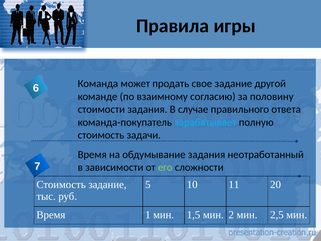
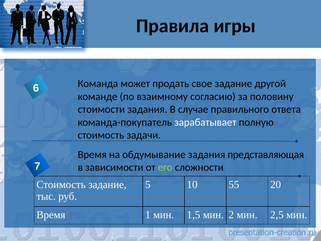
зарабатывает colour: light blue -> white (205, 122)
неотработанный: неотработанный -> представляющая (266, 154)
11: 11 -> 55 (234, 184)
